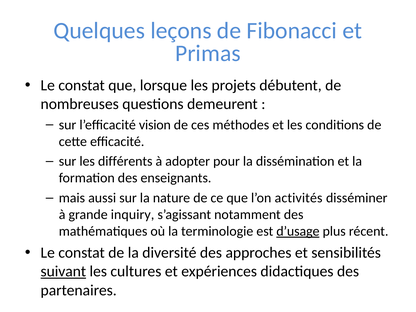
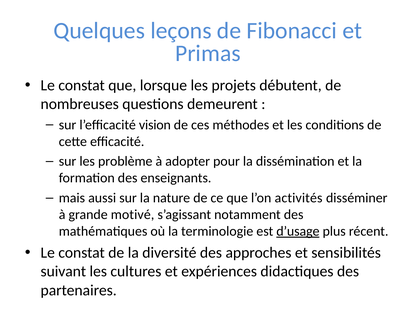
différents: différents -> problème (125, 161)
inquiry: inquiry -> motivé (133, 215)
suivant underline: present -> none (63, 271)
